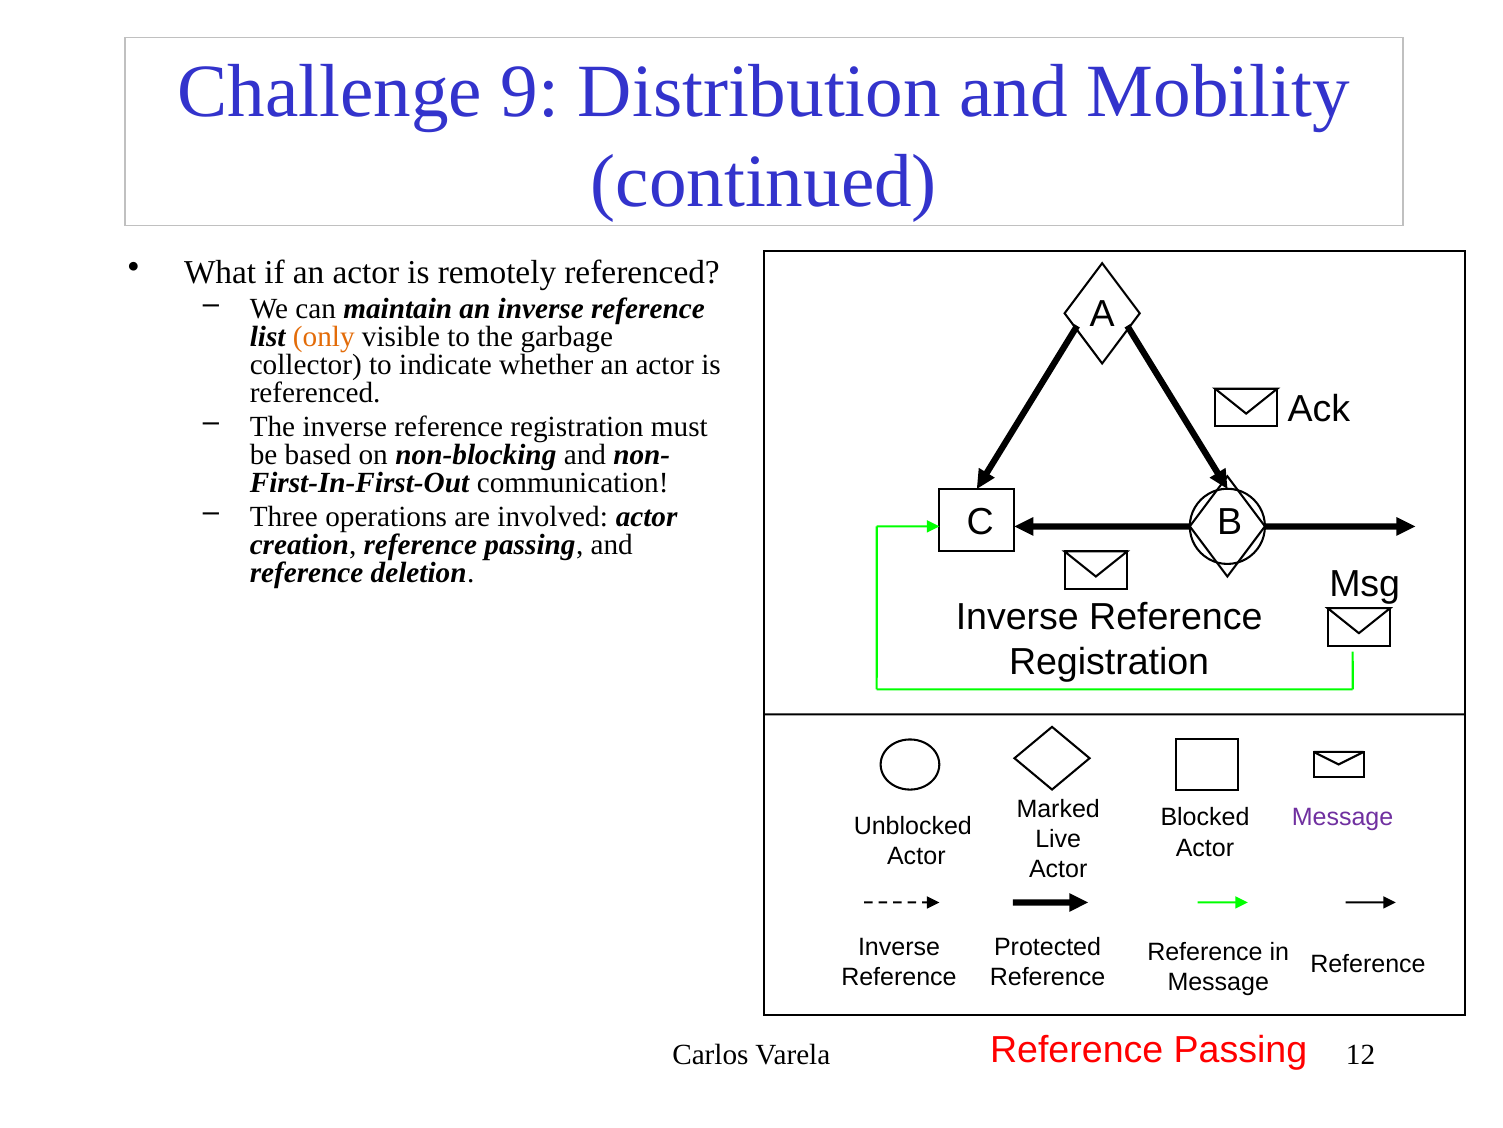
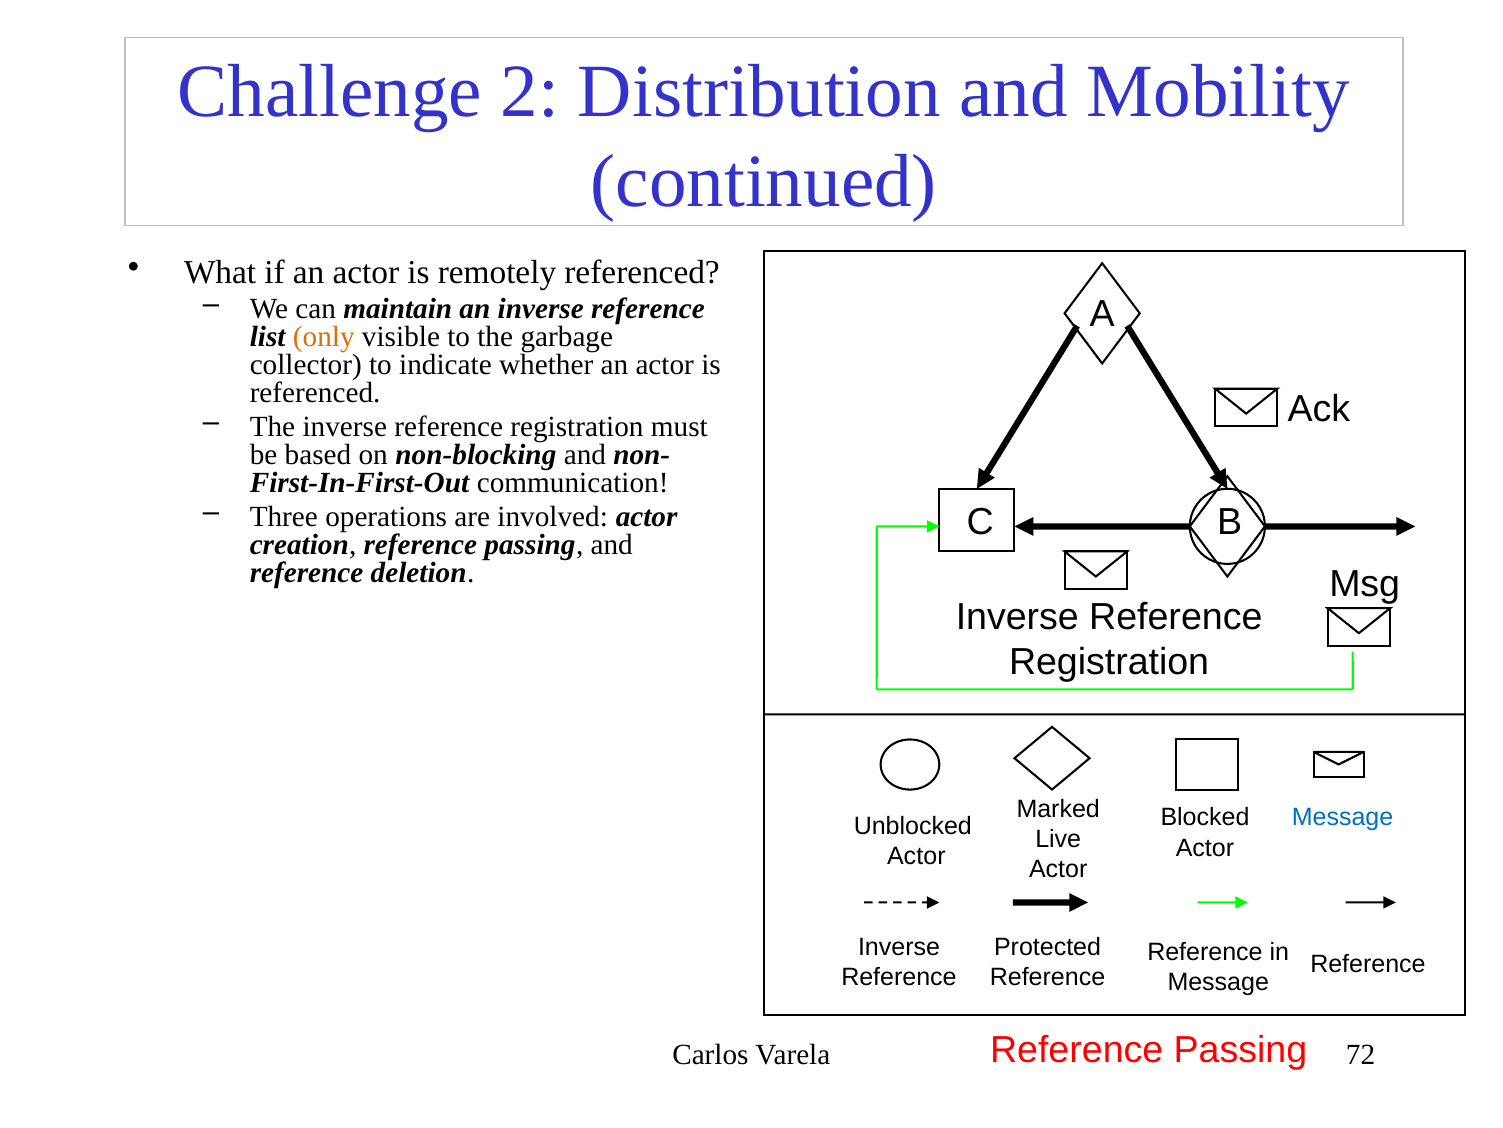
9: 9 -> 2 (530, 92)
Message colour: purple -> blue (1343, 817)
12: 12 -> 72 (1361, 1054)
